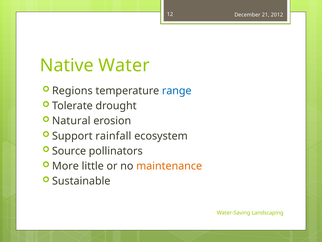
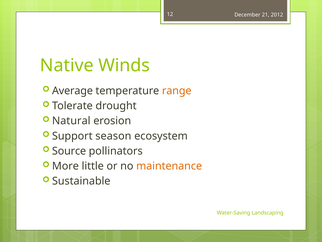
Water: Water -> Winds (124, 65)
Regions: Regions -> Average (72, 91)
range colour: blue -> orange (177, 91)
rainfall: rainfall -> season (113, 136)
